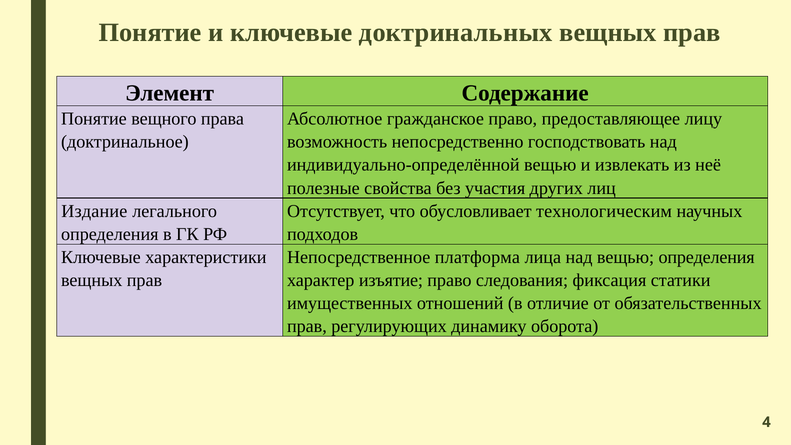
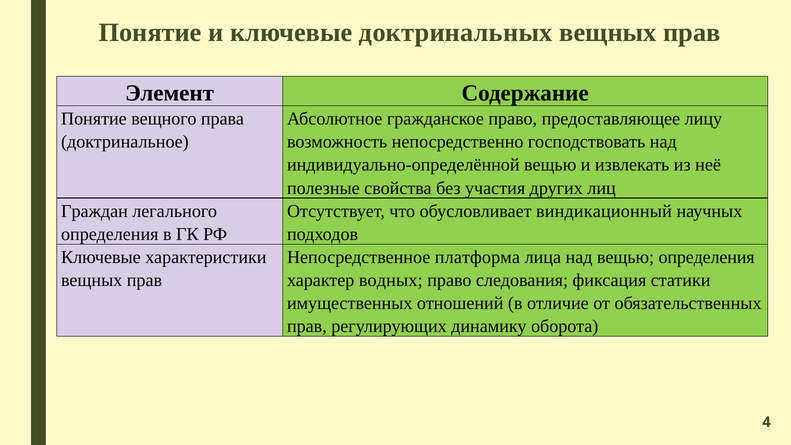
Издание: Издание -> Граждан (94, 211)
технологическим: технологическим -> виндикационный (604, 211)
изъятие: изъятие -> водных (391, 280)
